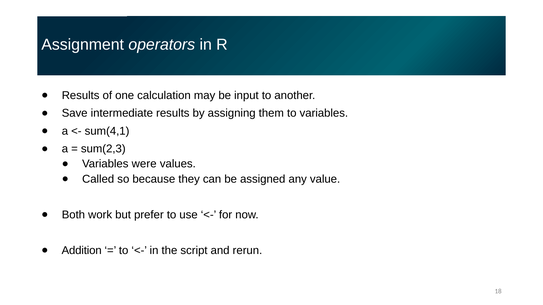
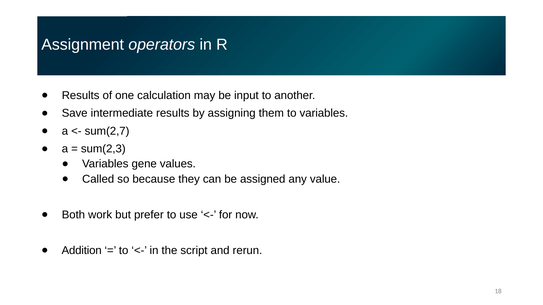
sum(4,1: sum(4,1 -> sum(2,7 (107, 131)
were: were -> gene (144, 164)
